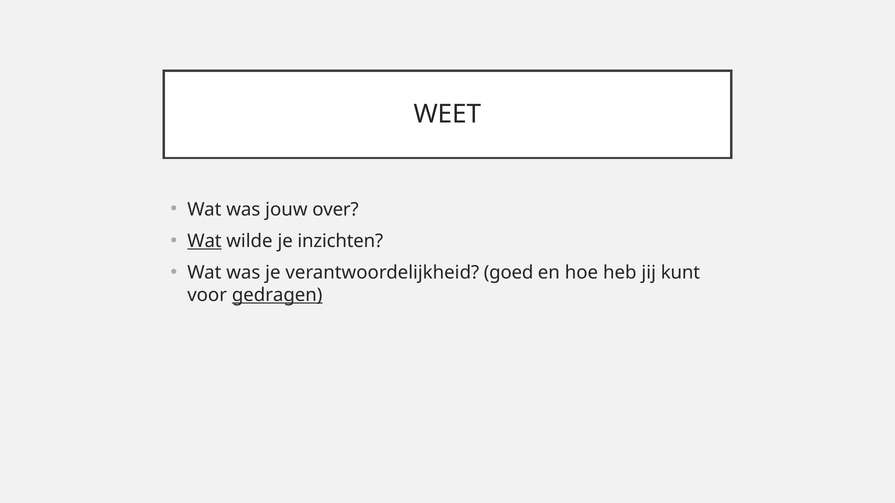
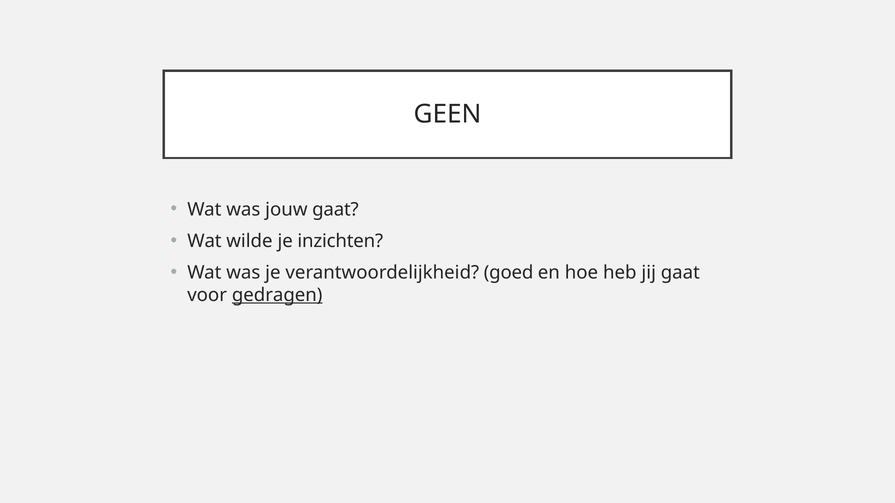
WEET: WEET -> GEEN (448, 114)
jouw over: over -> gaat (335, 210)
Wat underline: present -> none (204, 241)
jij kunt: kunt -> gaat (680, 273)
